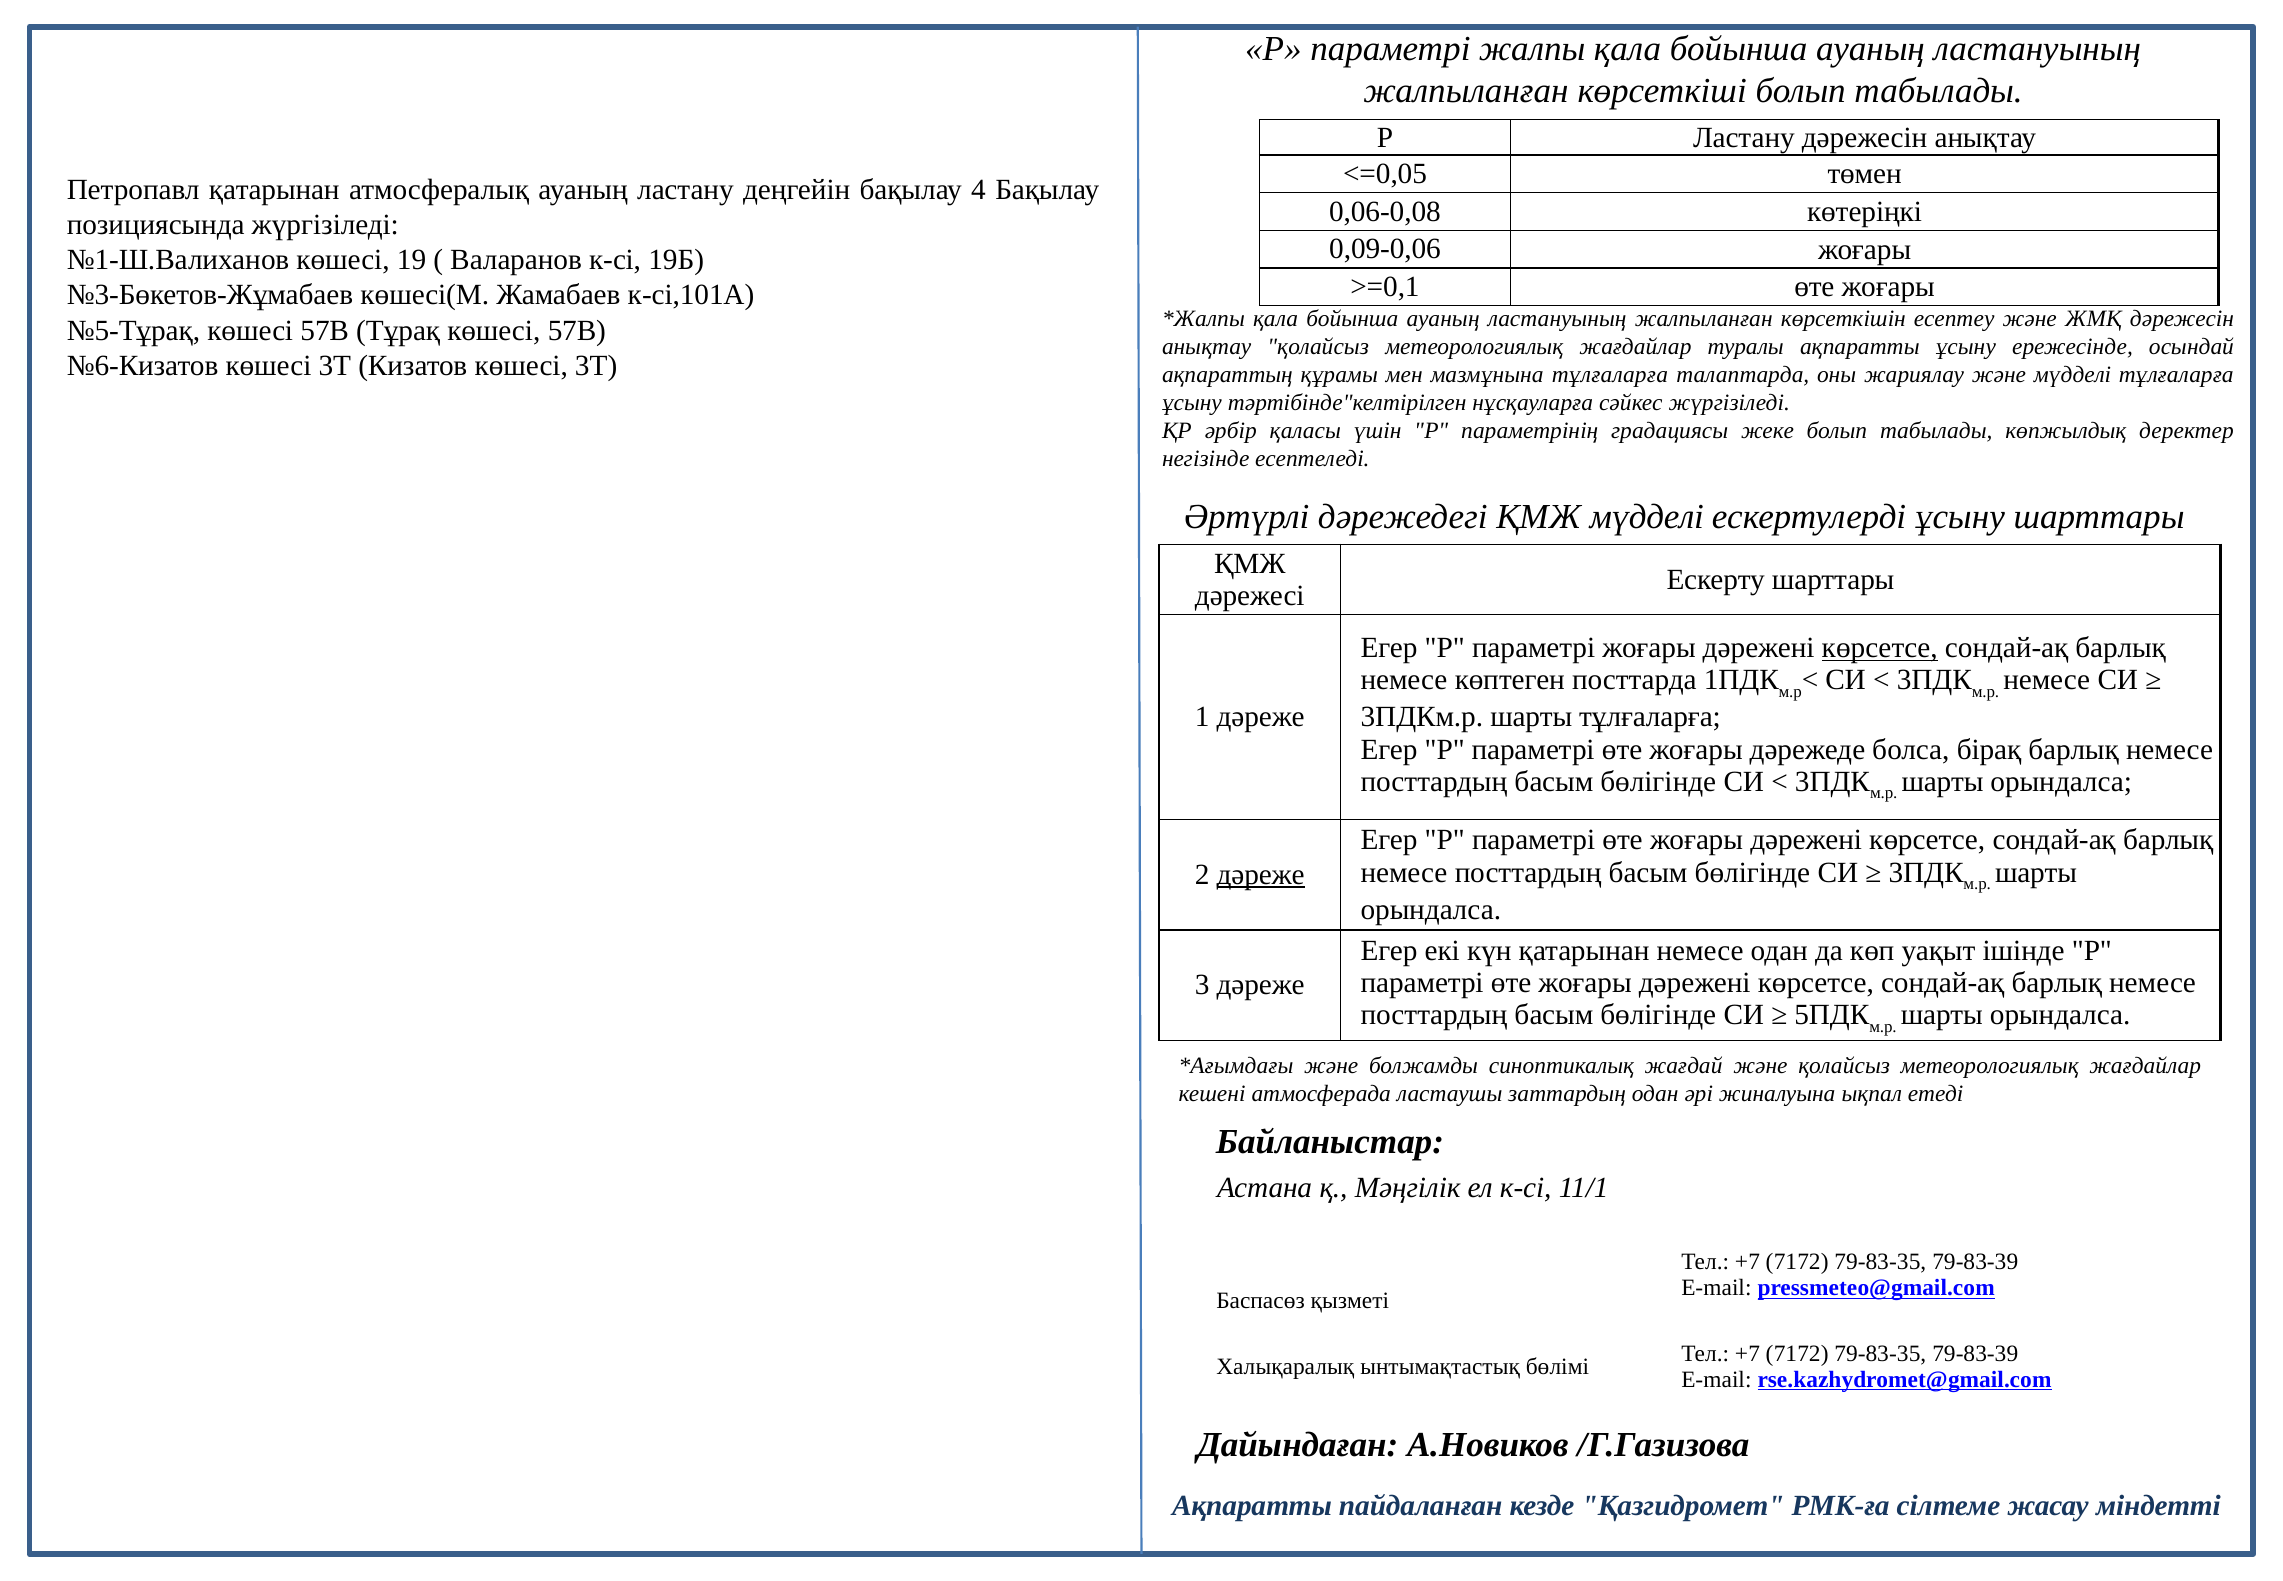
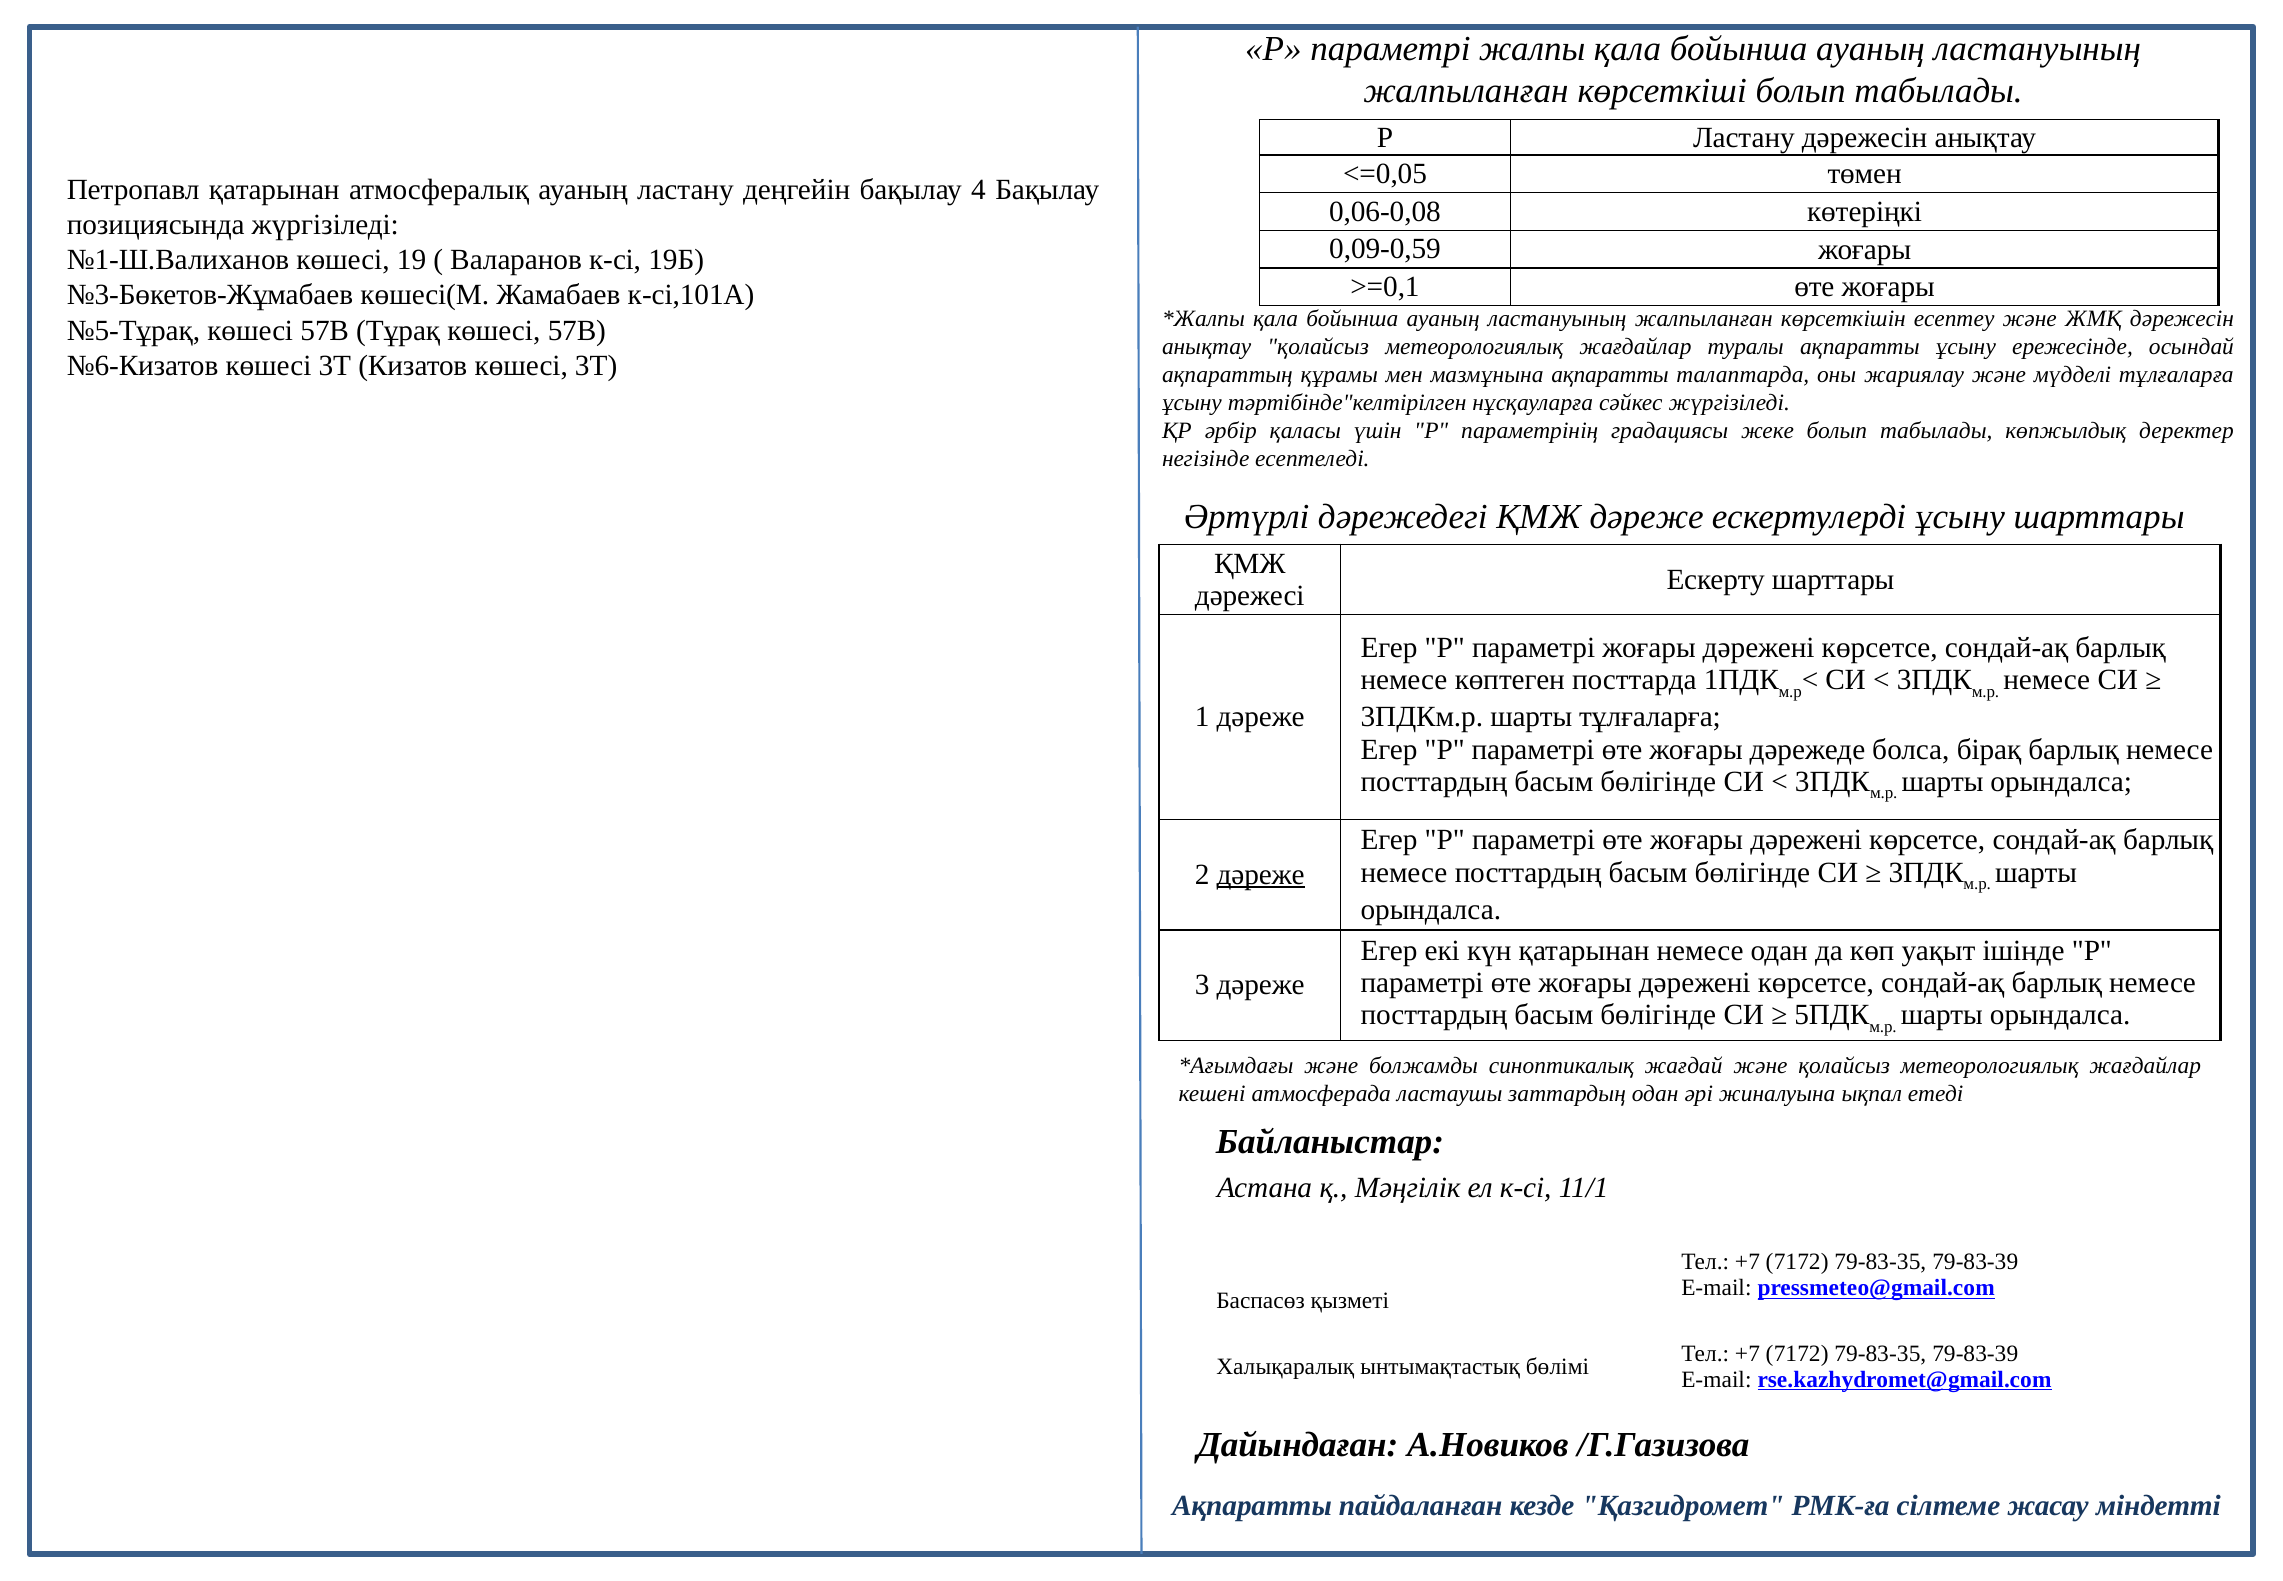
0,09-0,06: 0,09-0,06 -> 0,09-0,59 (1385, 249)
мазмұнына тұлғаларға: тұлғаларға -> ақпаратты (1610, 375)
ҚМЖ мүдделі: мүдделі -> дәреже (1647, 517)
көрсетсе underline: present -> none (1880, 648)
